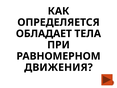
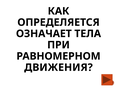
ОБЛАДАЕТ: ОБЛАДАЕТ -> ОЗНАЧАЕТ (44, 34)
